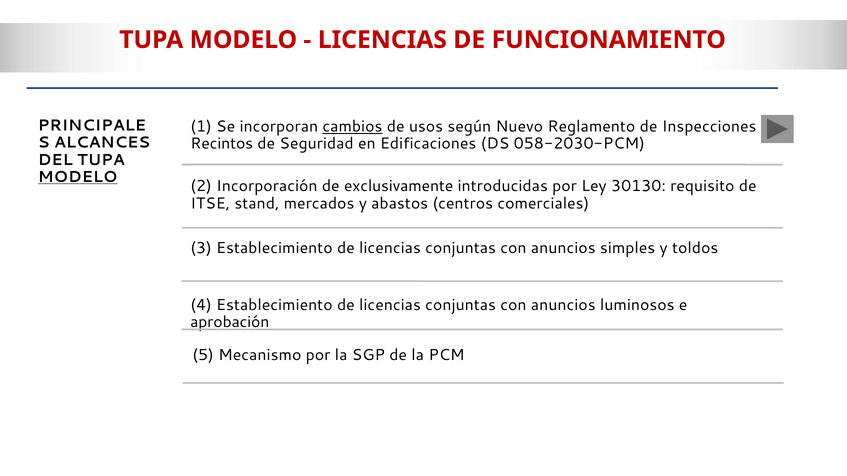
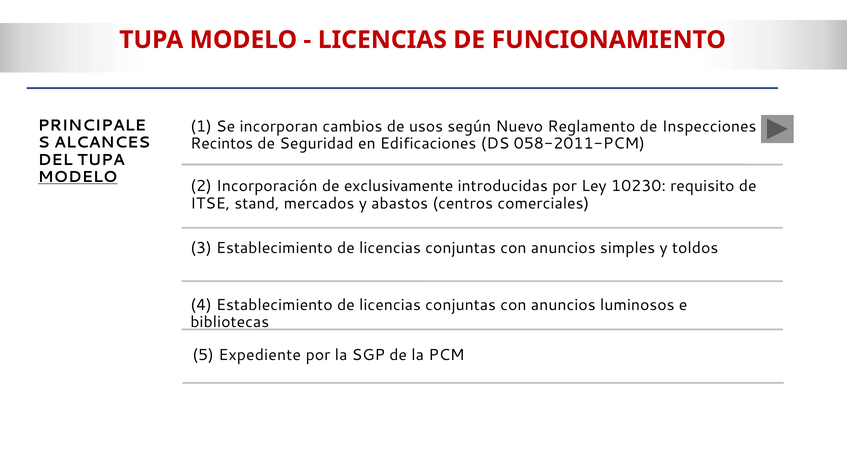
cambios underline: present -> none (352, 127)
058-2030-PCM: 058-2030-PCM -> 058-2011-PCM (579, 144)
30130: 30130 -> 10230 (638, 186)
aprobación: aprobación -> bibliotecas (230, 322)
Mecanismo: Mecanismo -> Expediente (260, 355)
